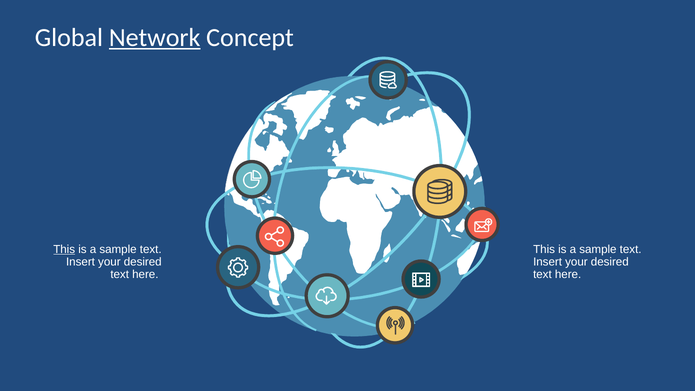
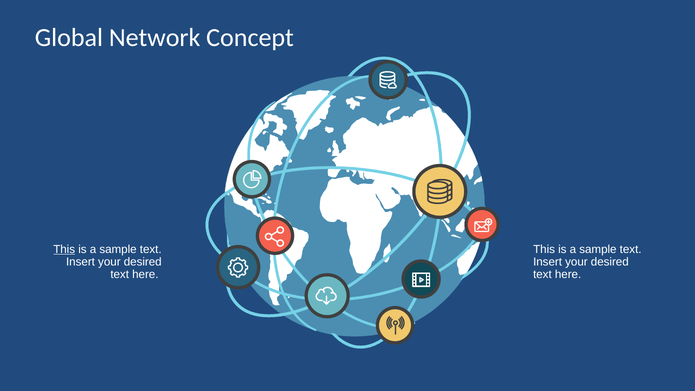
Network underline: present -> none (155, 38)
